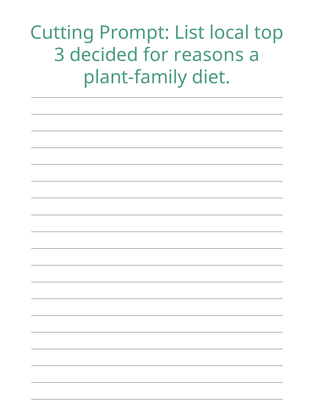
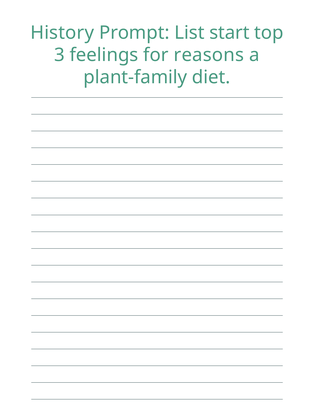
Cutting: Cutting -> History (62, 33)
local: local -> start (229, 33)
decided: decided -> feelings (104, 55)
